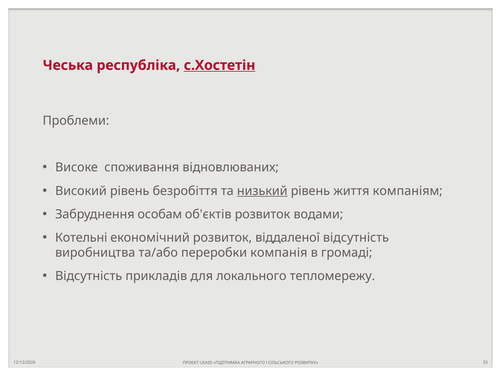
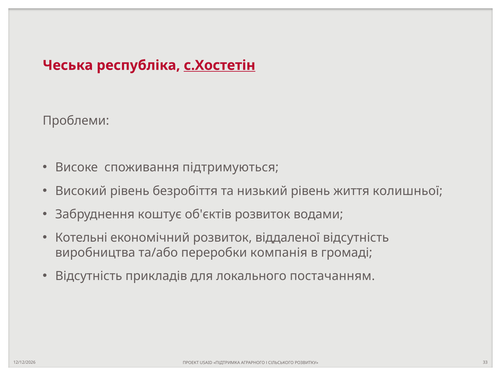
відновлюваних: відновлюваних -> підтримуються (231, 167)
низький underline: present -> none (262, 191)
компаніям: компаніям -> колишньої (408, 191)
особам: особам -> коштує (160, 214)
тепломережу: тепломережу -> постачанням (332, 276)
